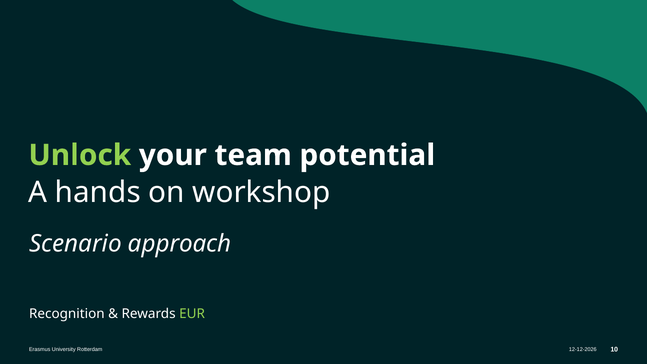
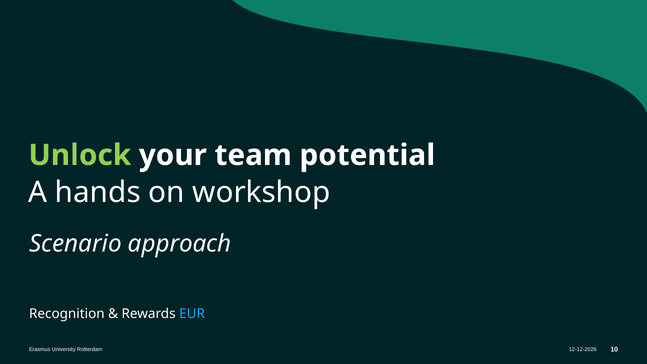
EUR colour: light green -> light blue (192, 314)
